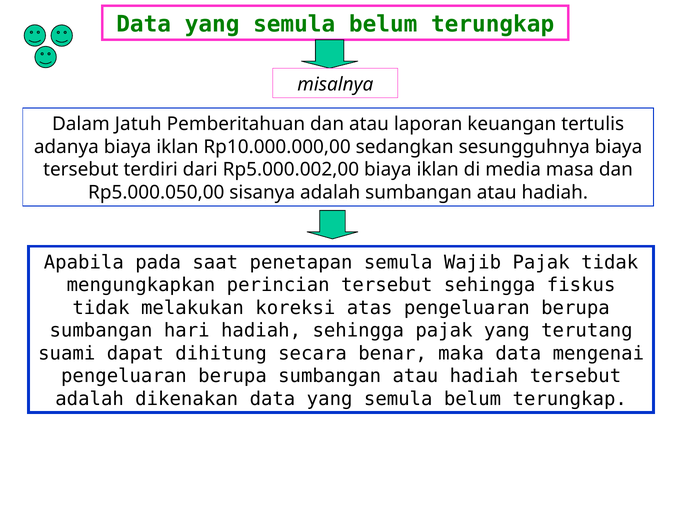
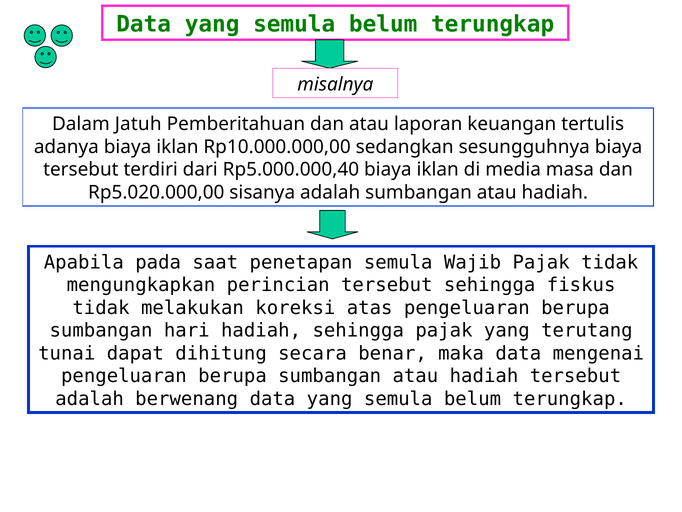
Rp5.000.002,00: Rp5.000.002,00 -> Rp5.000.000,40 (291, 170)
Rp5.000.050,00: Rp5.000.050,00 -> Rp5.020.000,00 (156, 192)
suami: suami -> tunai (67, 353)
dikenakan: dikenakan -> berwenang (187, 399)
